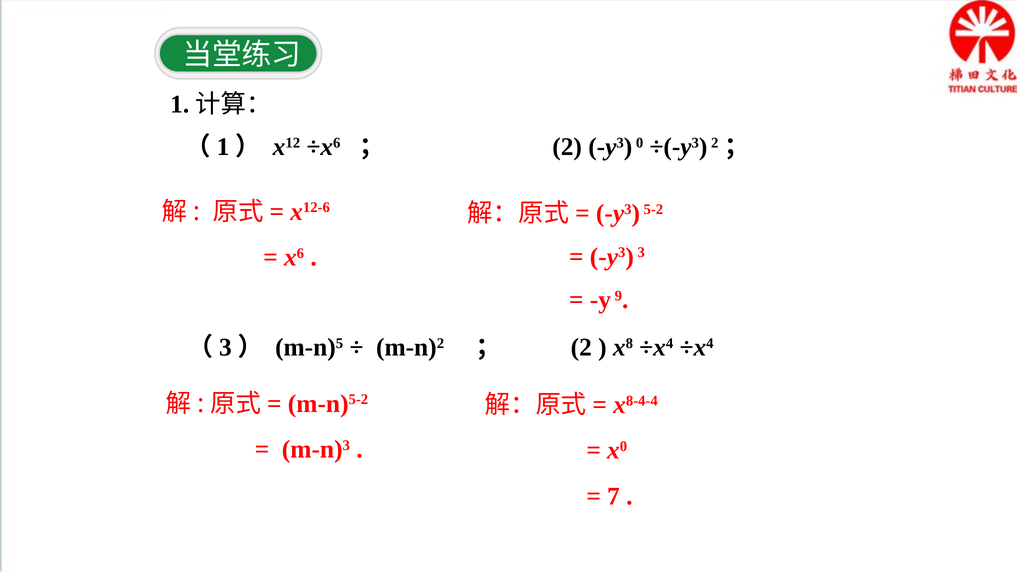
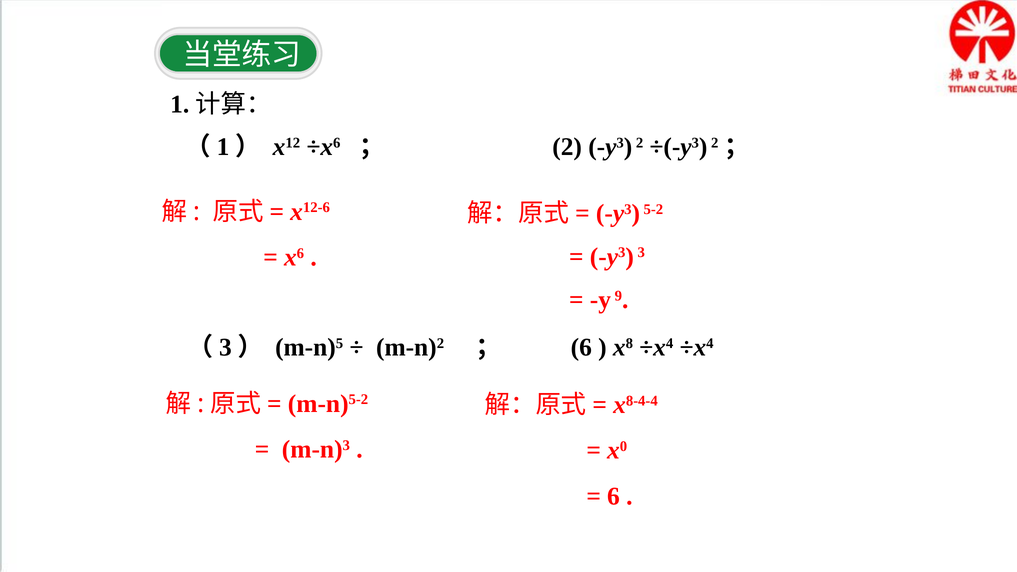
y3 0: 0 -> 2 (640, 143)
2: 2 -> 6 (581, 347)
7: 7 -> 6 (613, 496)
